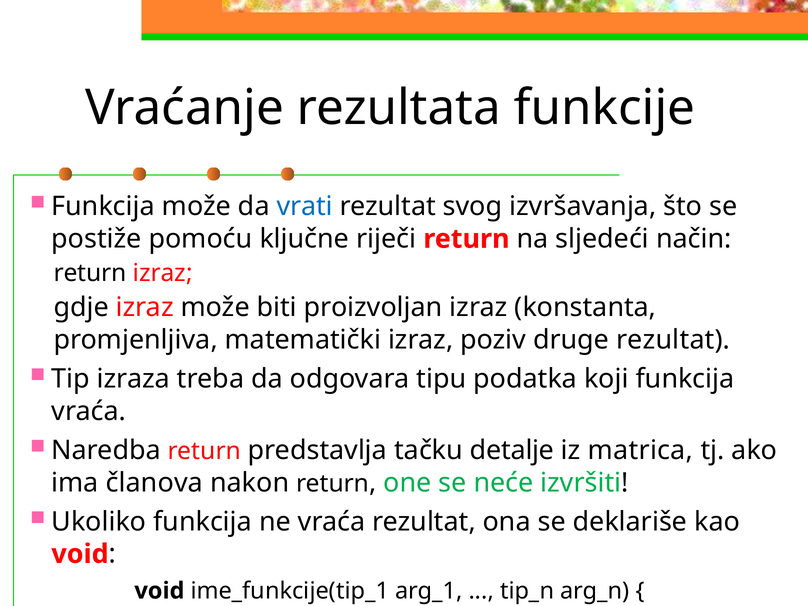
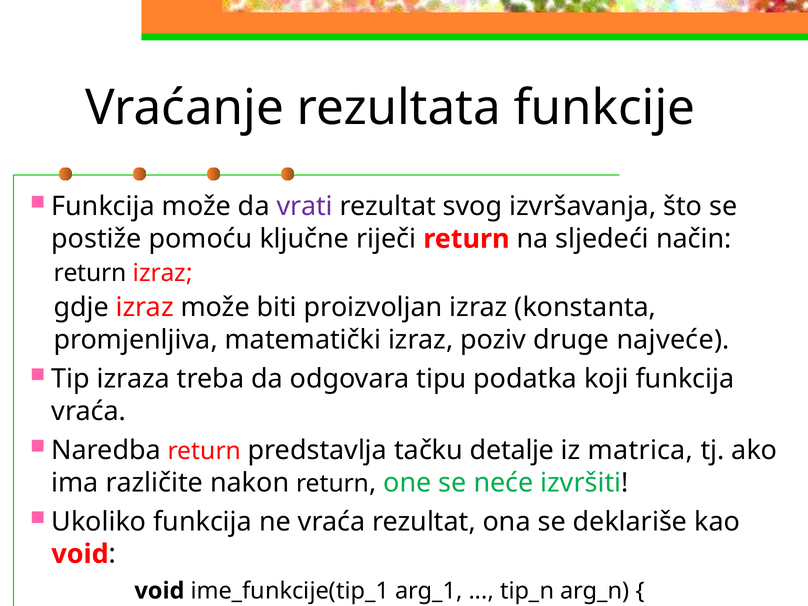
vrati colour: blue -> purple (305, 207)
druge rezultat: rezultat -> najveće (673, 340)
članova: članova -> različite (154, 483)
